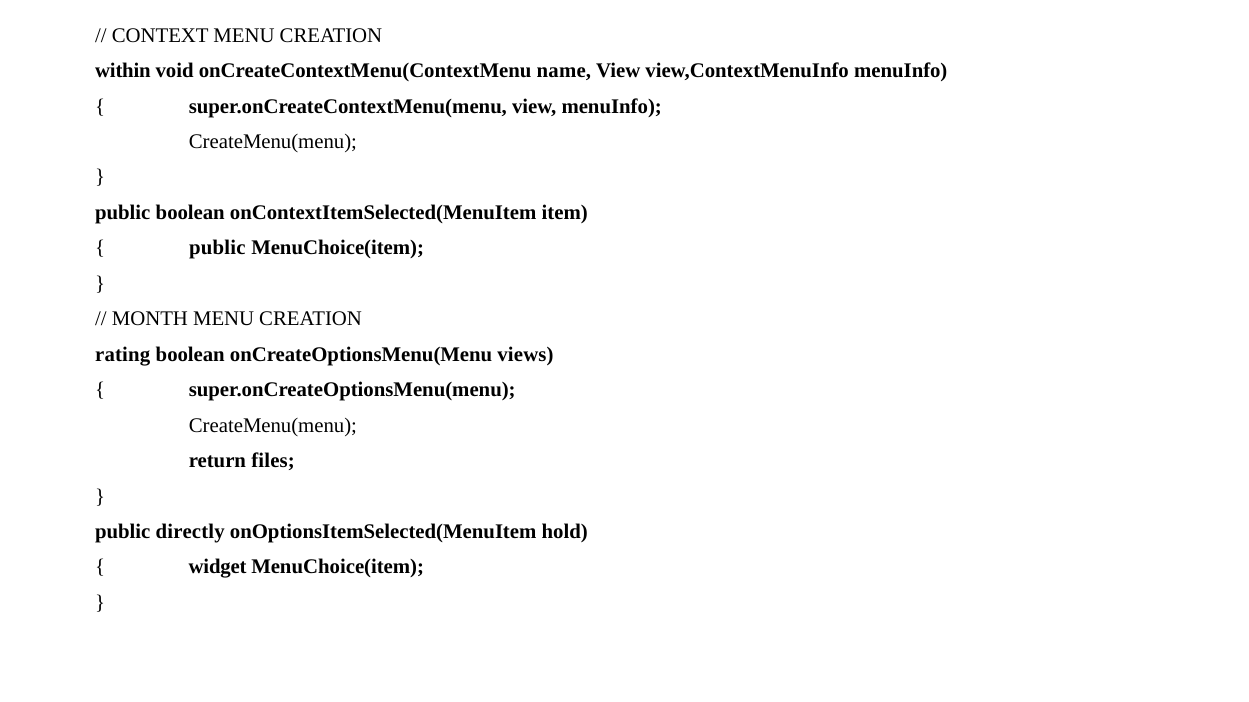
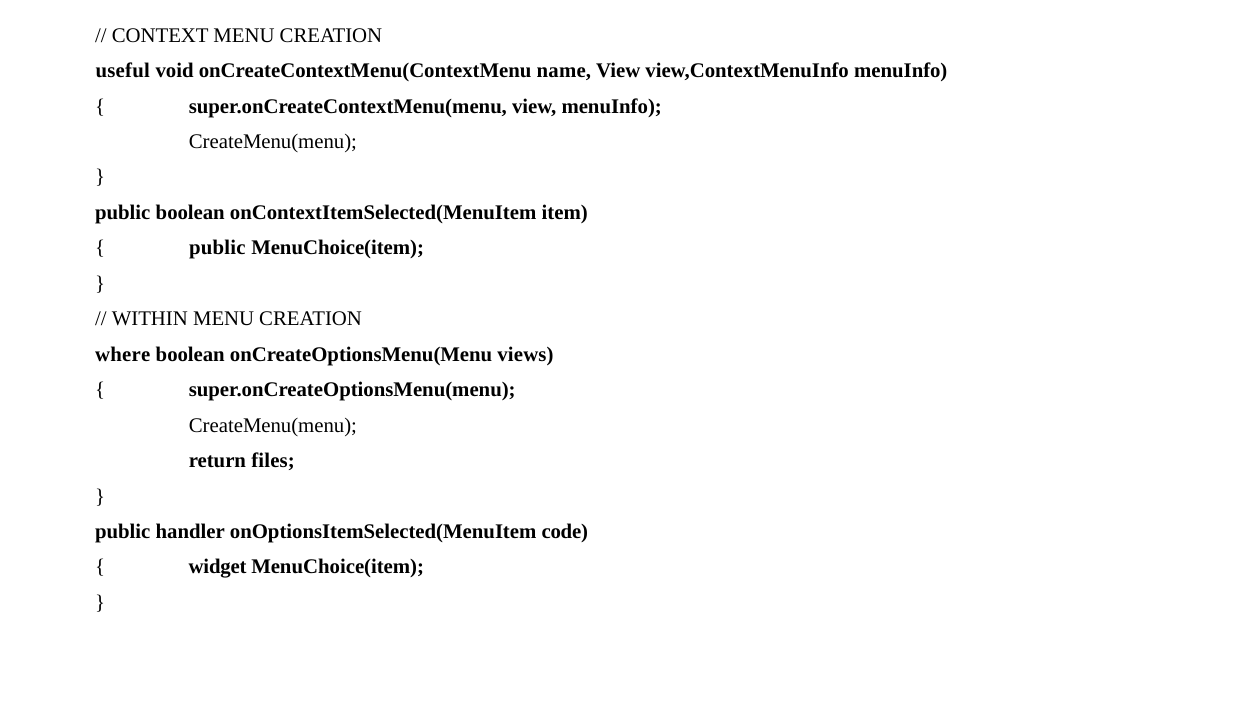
within: within -> useful (123, 71)
MONTH: MONTH -> WITHIN (150, 319)
rating: rating -> where (123, 355)
directly: directly -> handler (190, 532)
hold: hold -> code (565, 532)
